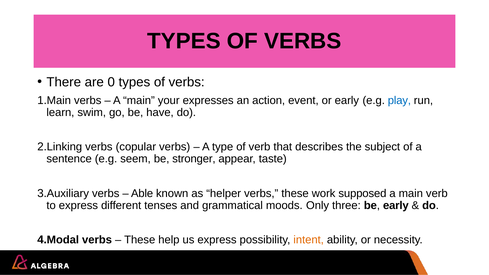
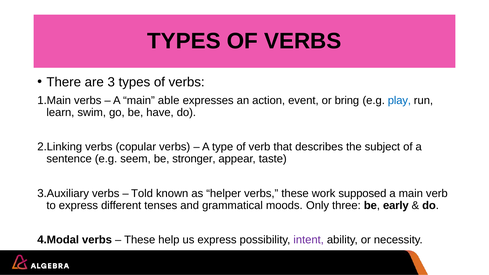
0: 0 -> 3 (111, 82)
your: your -> able (169, 100)
or early: early -> bring (347, 100)
Able: Able -> Told (142, 193)
intent colour: orange -> purple (309, 240)
